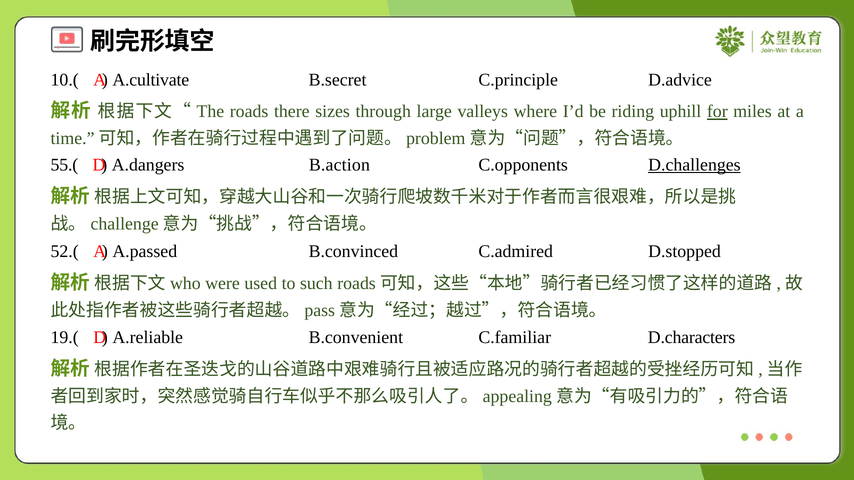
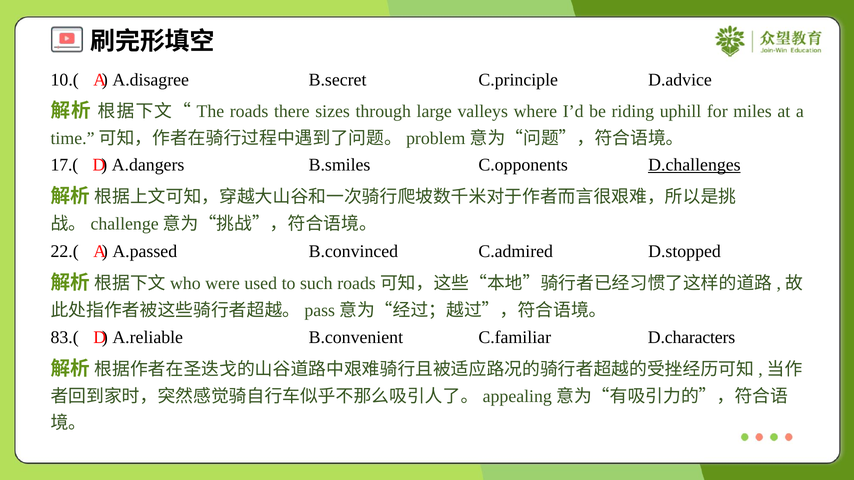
A.cultivate: A.cultivate -> A.disagree (151, 80)
for underline: present -> none (717, 112)
55.(: 55.( -> 17.( (64, 165)
B.action: B.action -> B.smiles (340, 165)
52.(: 52.( -> 22.( (65, 251)
19.(: 19.( -> 83.( (65, 338)
